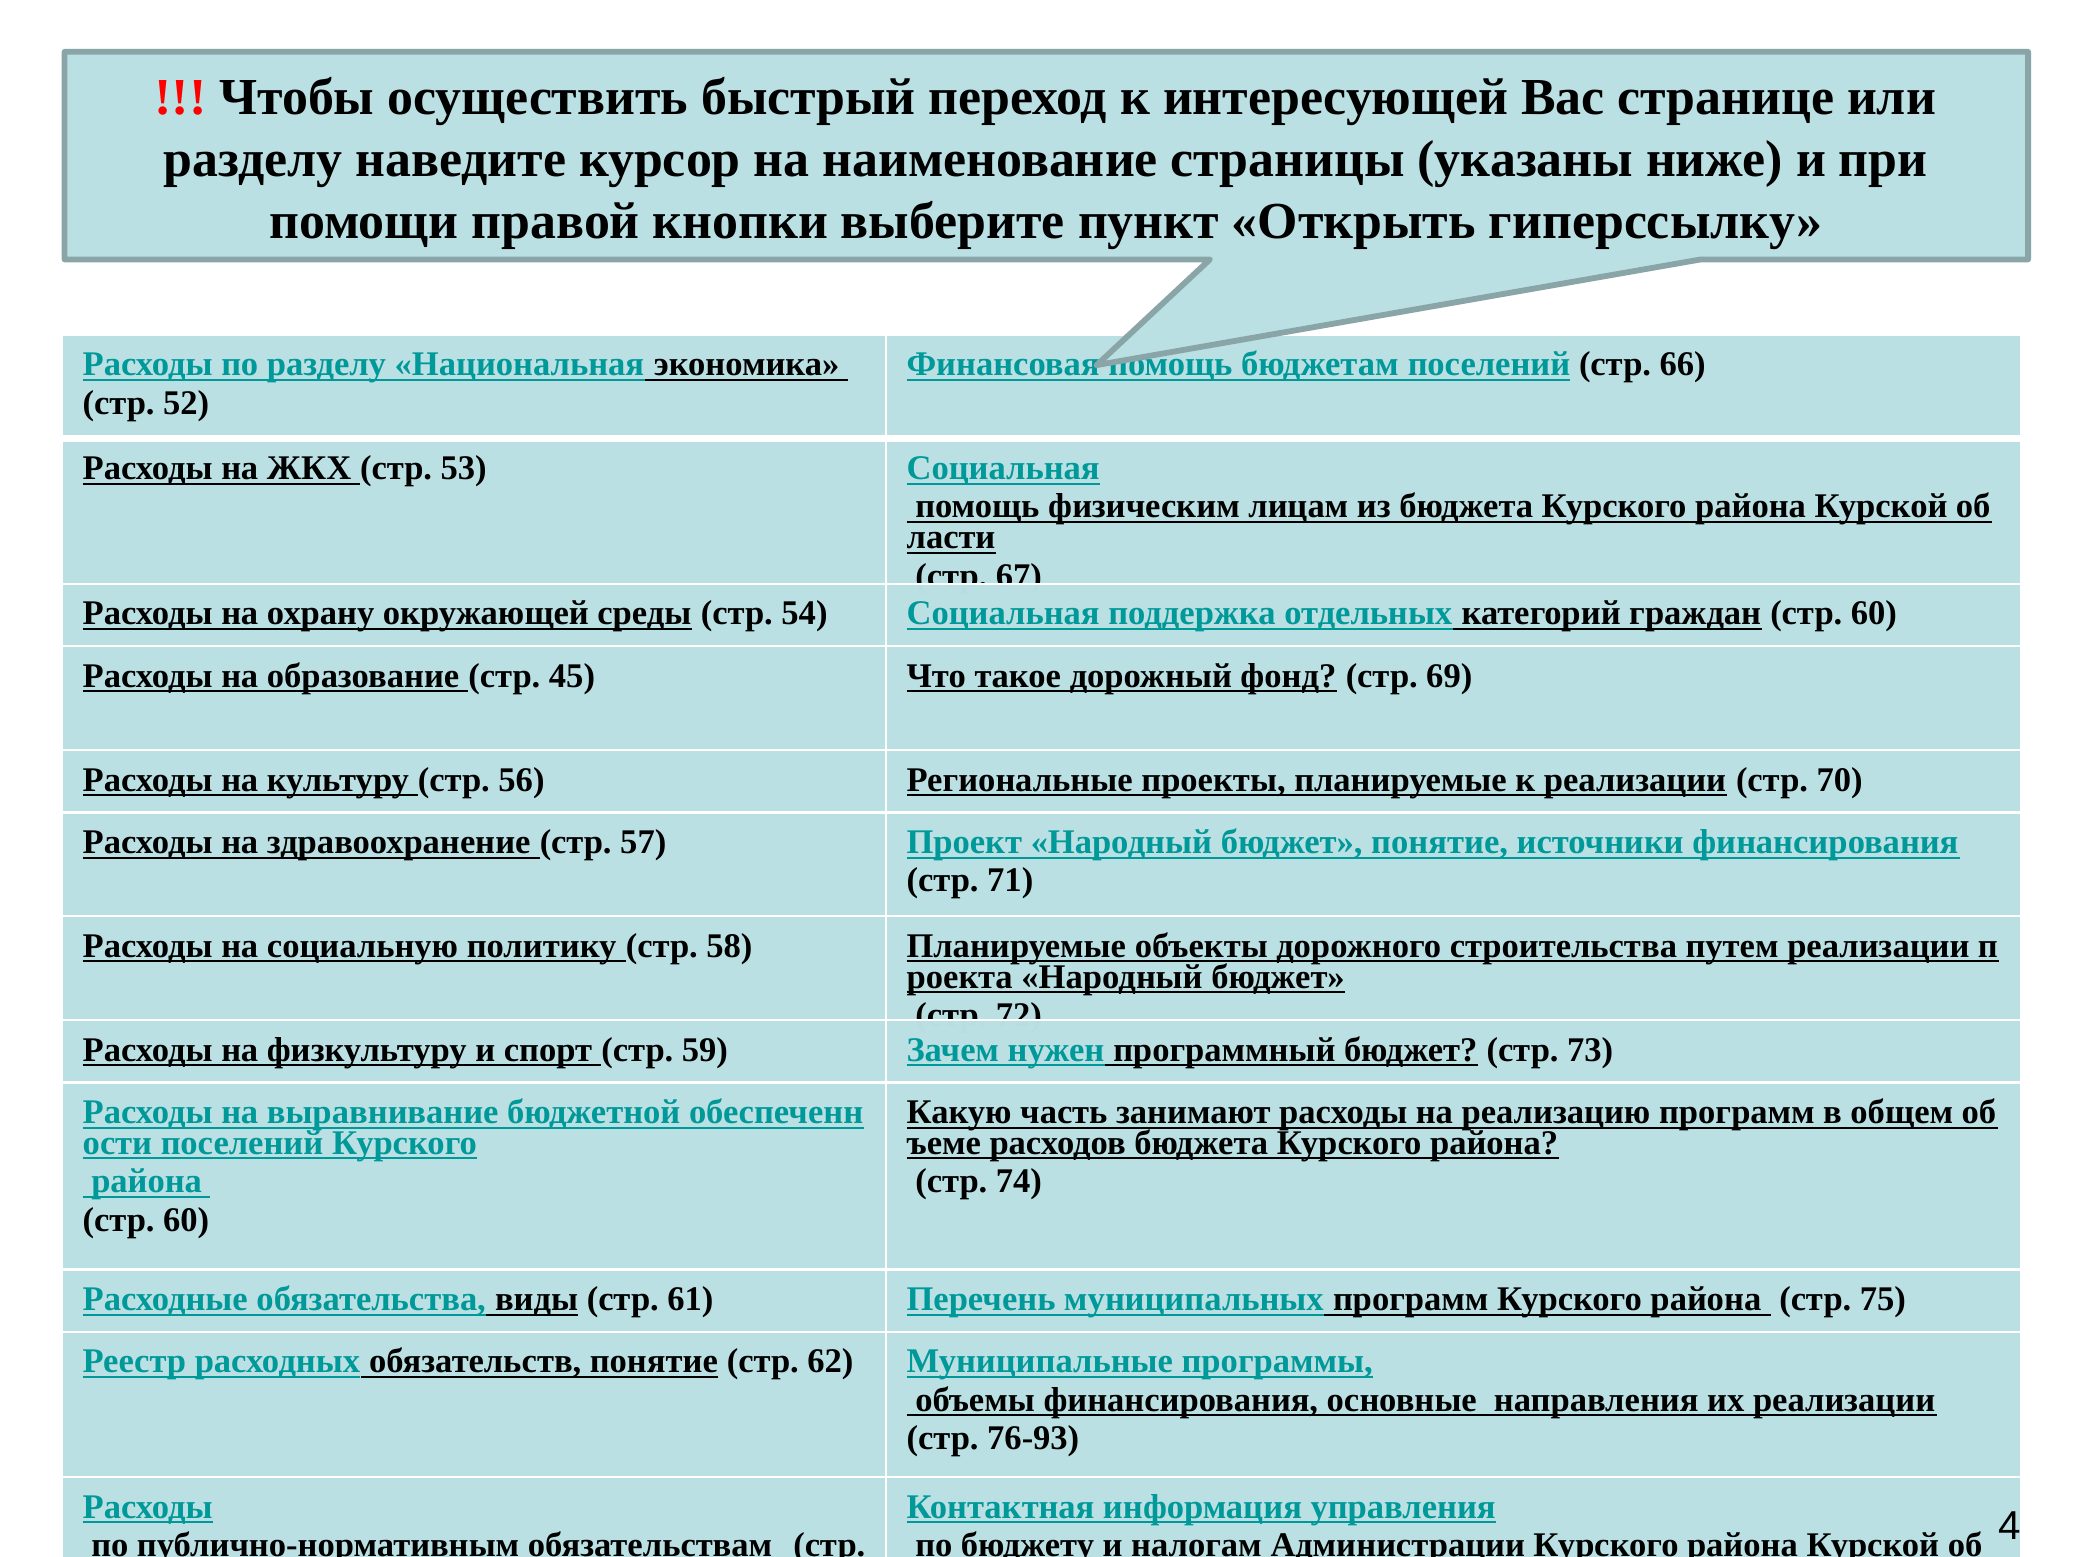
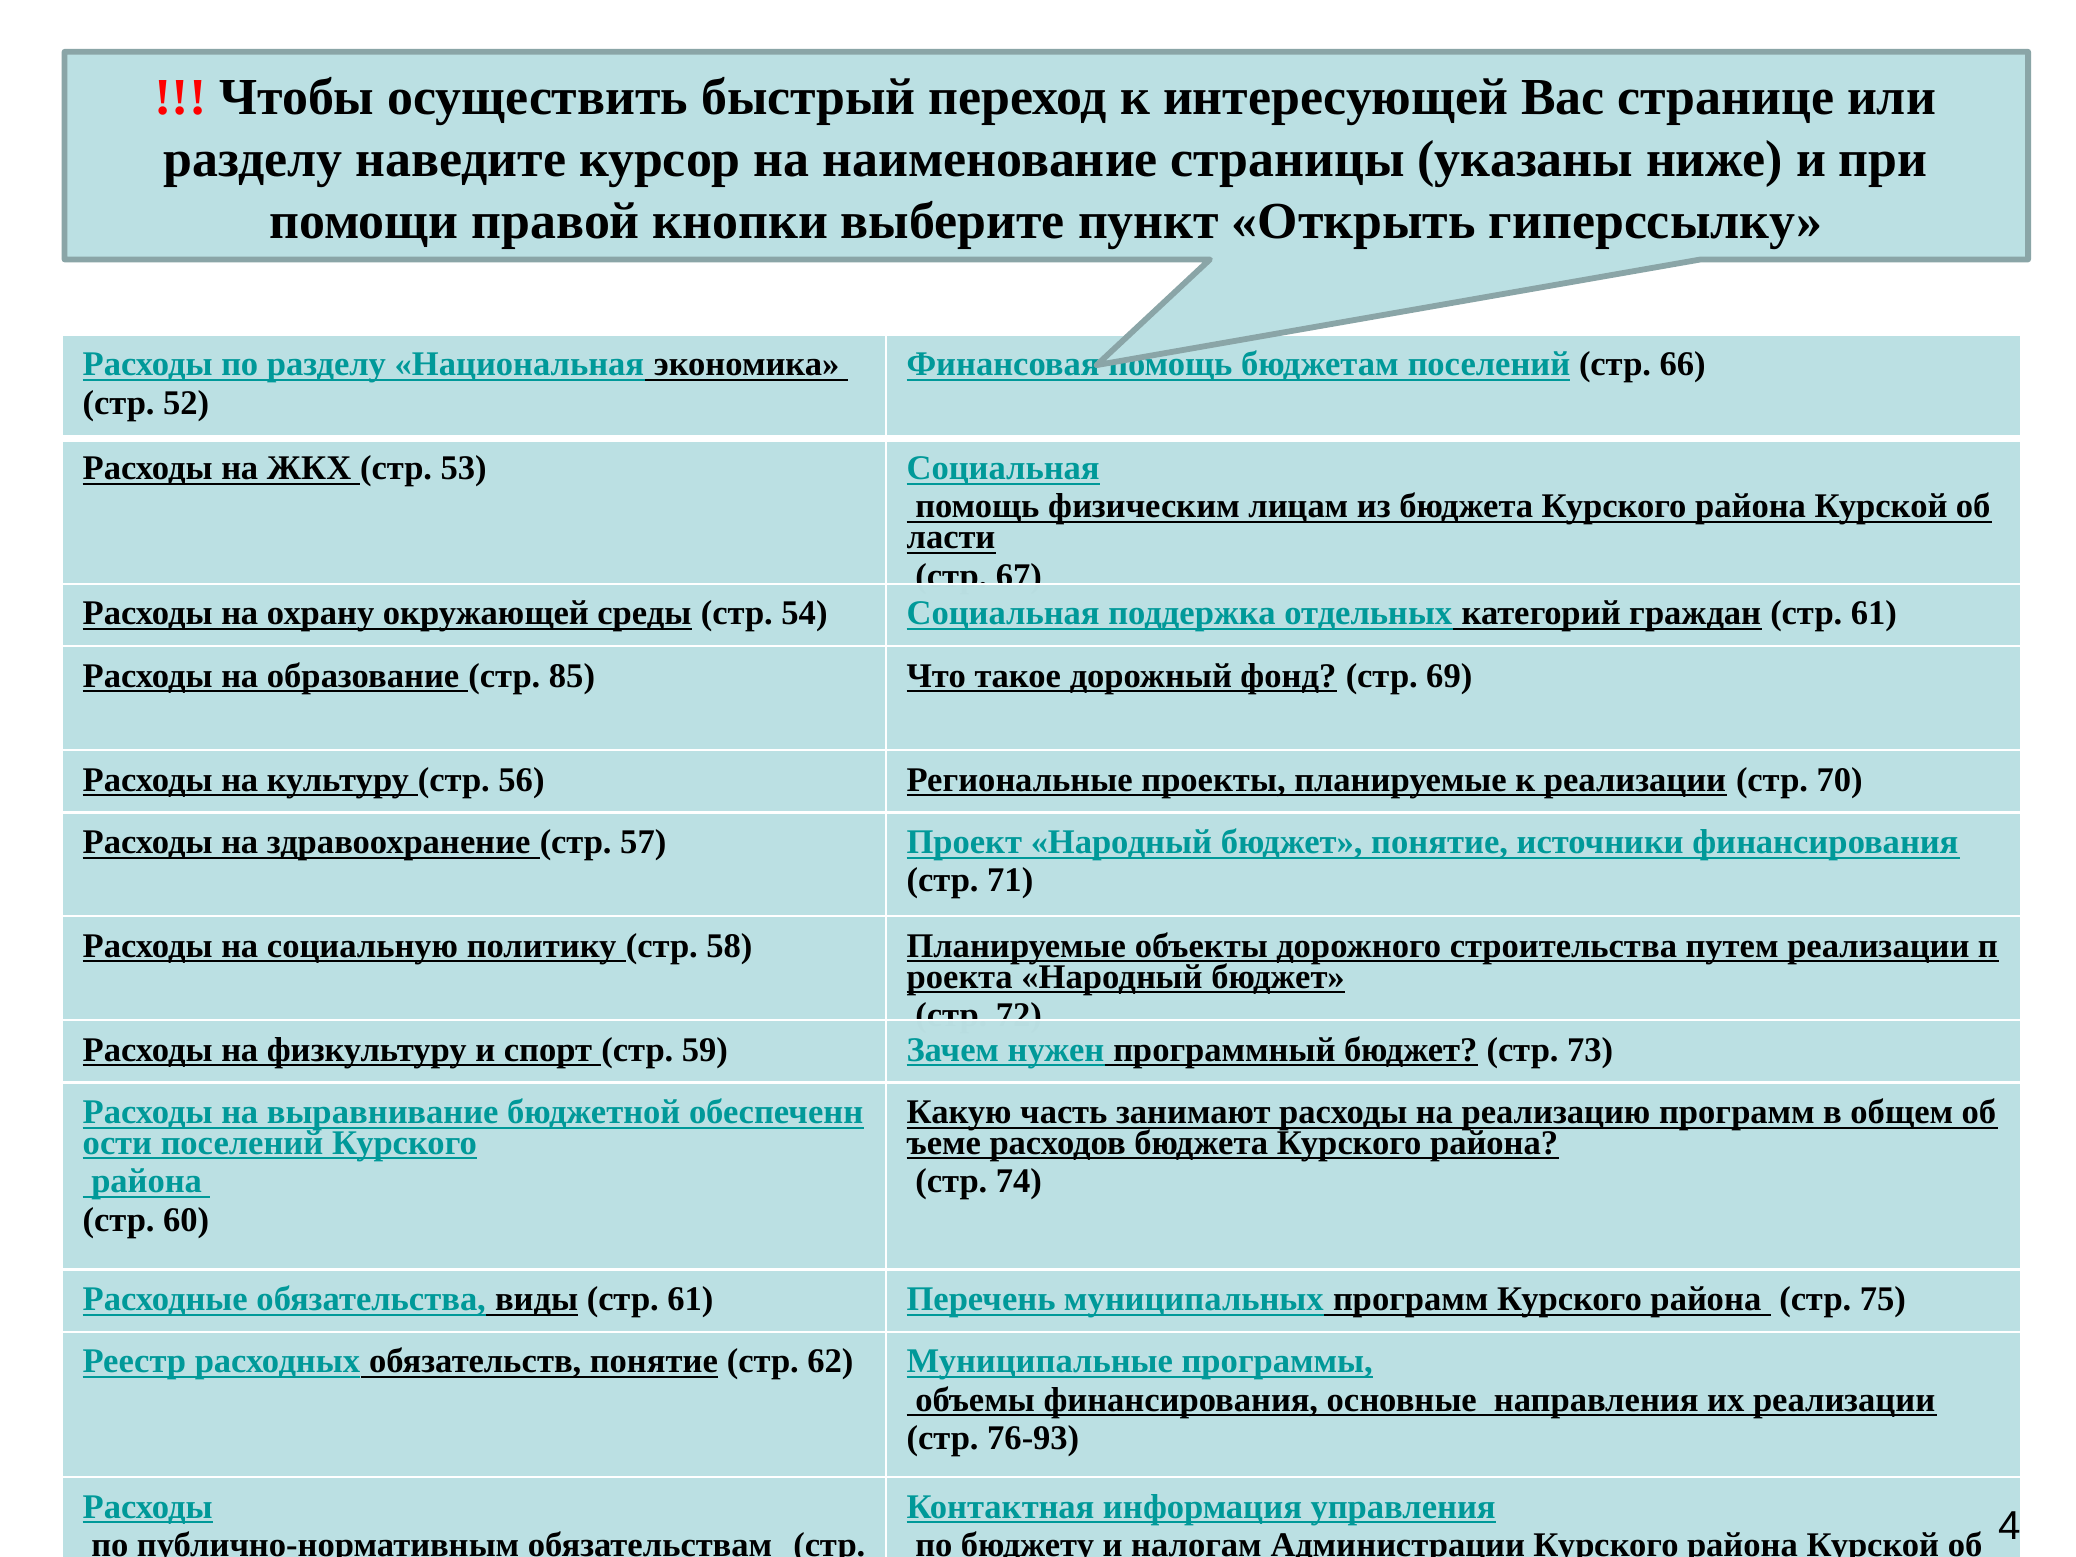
граждан стр 60: 60 -> 61 (1874, 614)
45: 45 -> 85 (572, 676)
